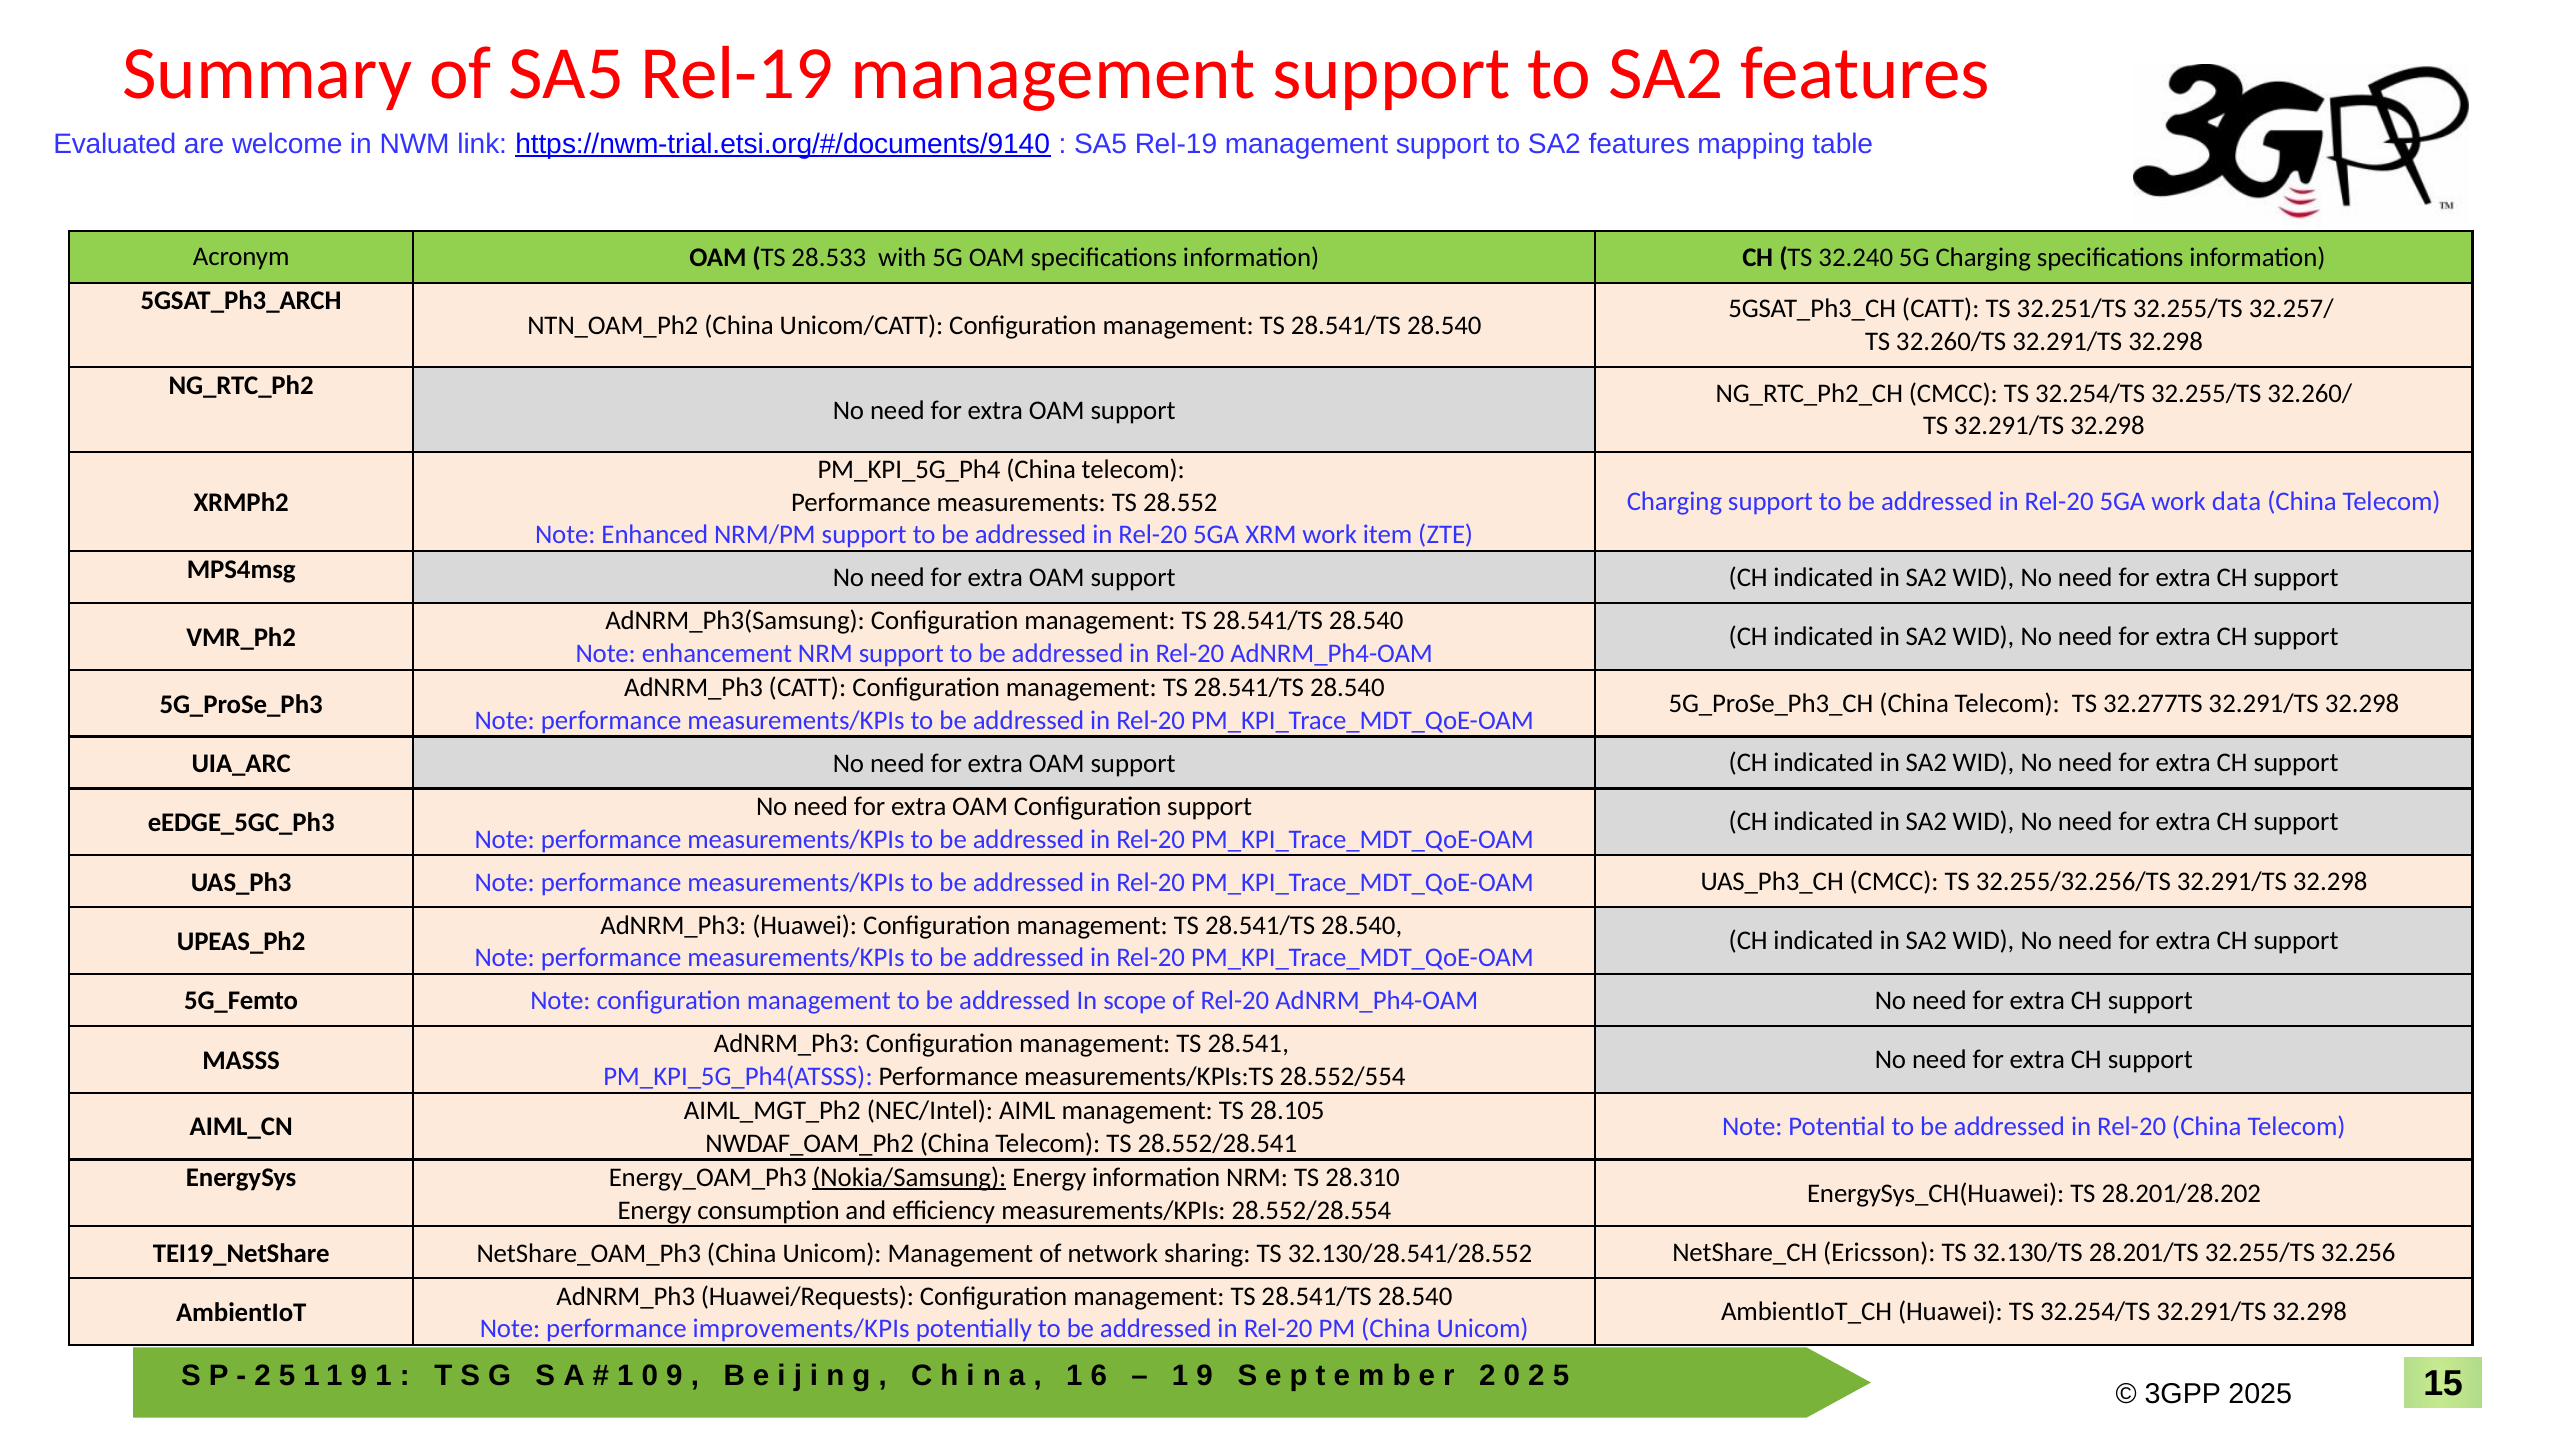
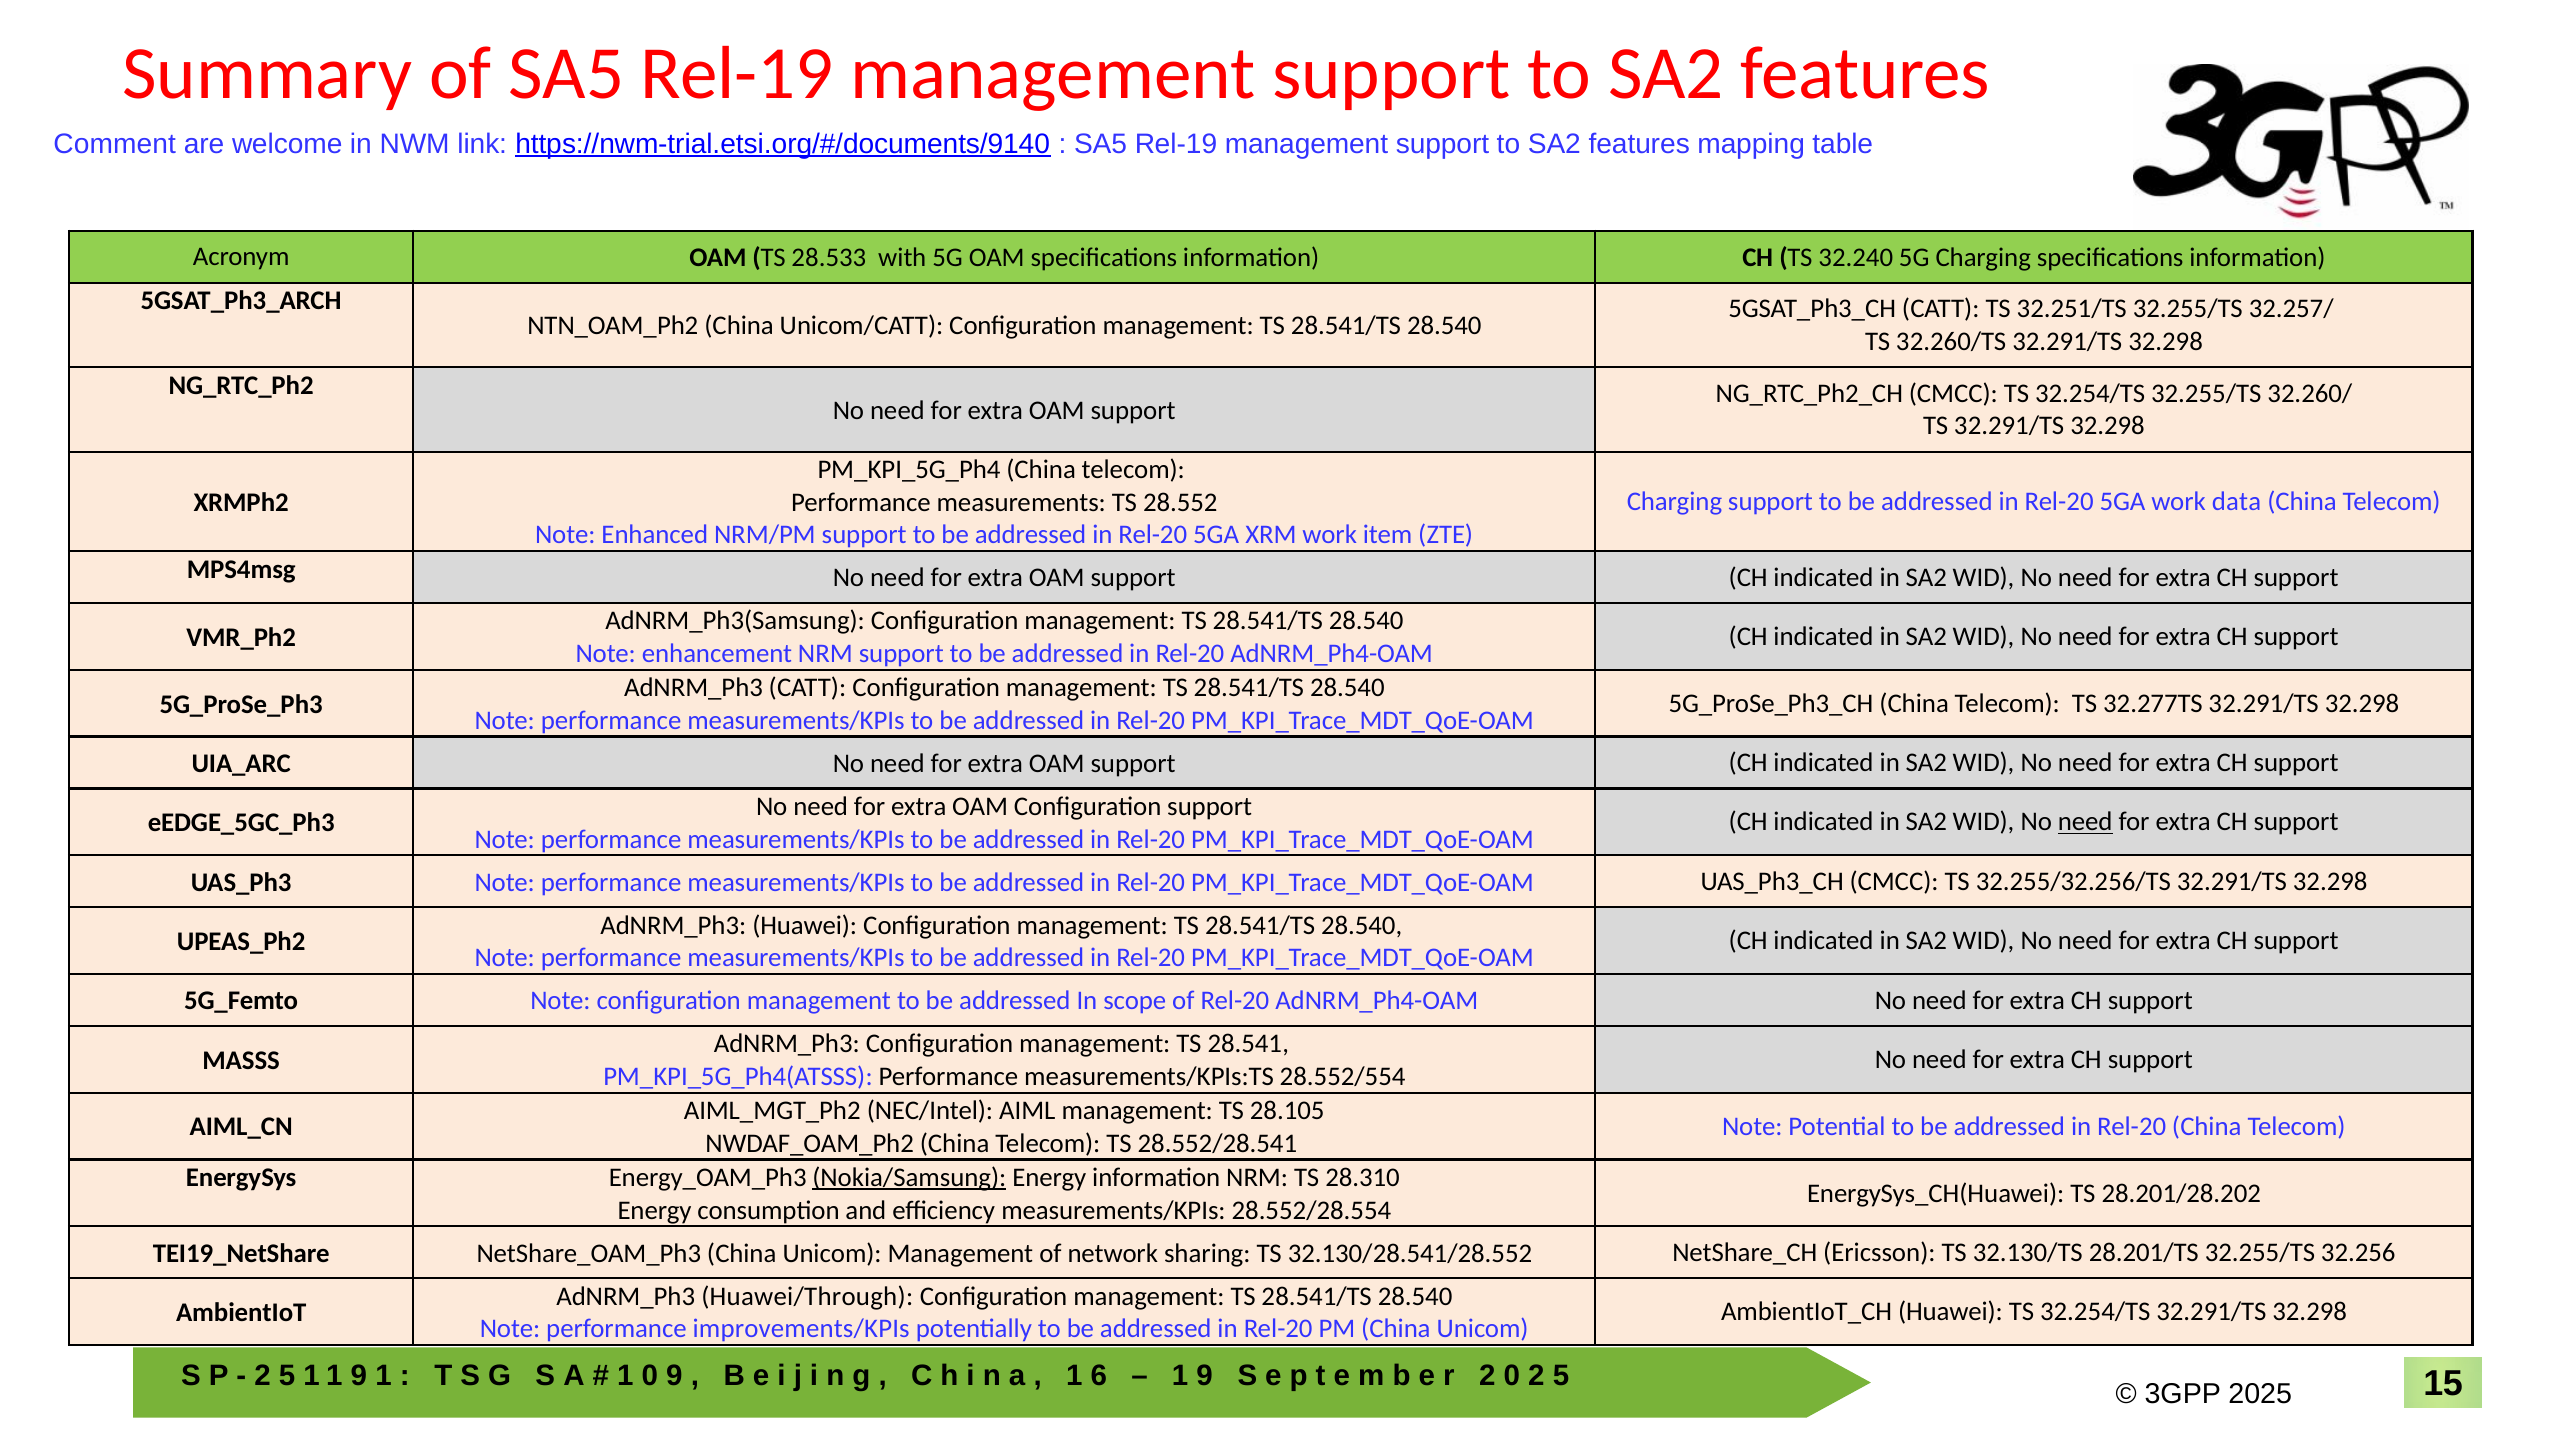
Evaluated: Evaluated -> Comment (115, 144)
need underline: none -> present (2085, 822)
Huawei/Requests: Huawei/Requests -> Huawei/Through (807, 1296)
